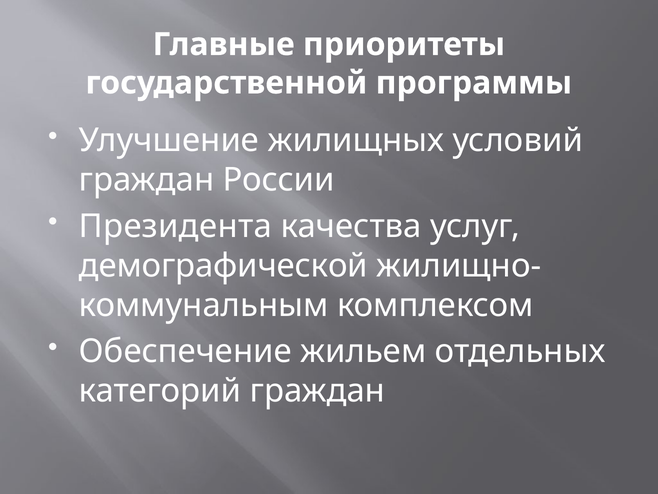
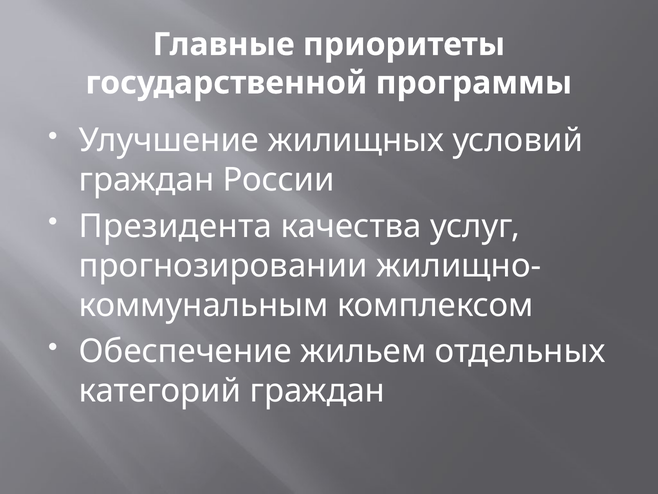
демографической: демографической -> прогнозировании (223, 265)
